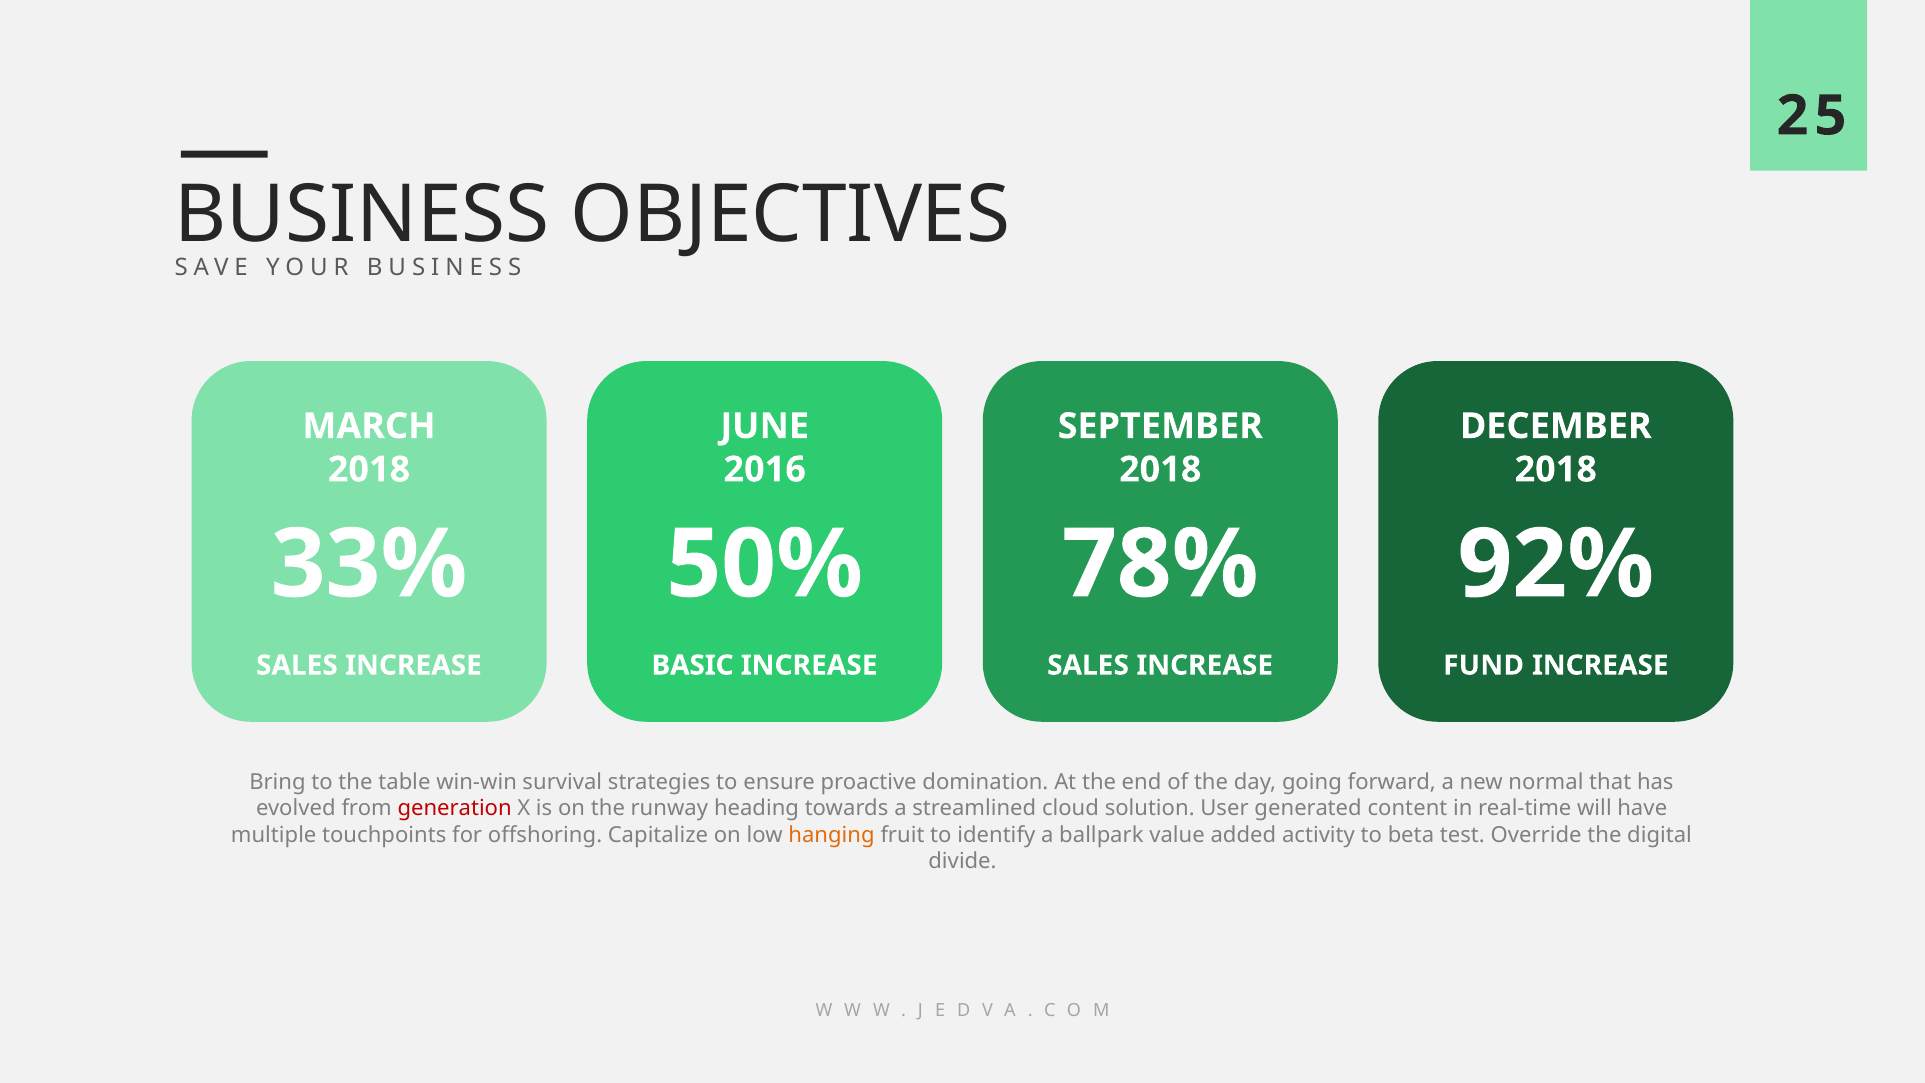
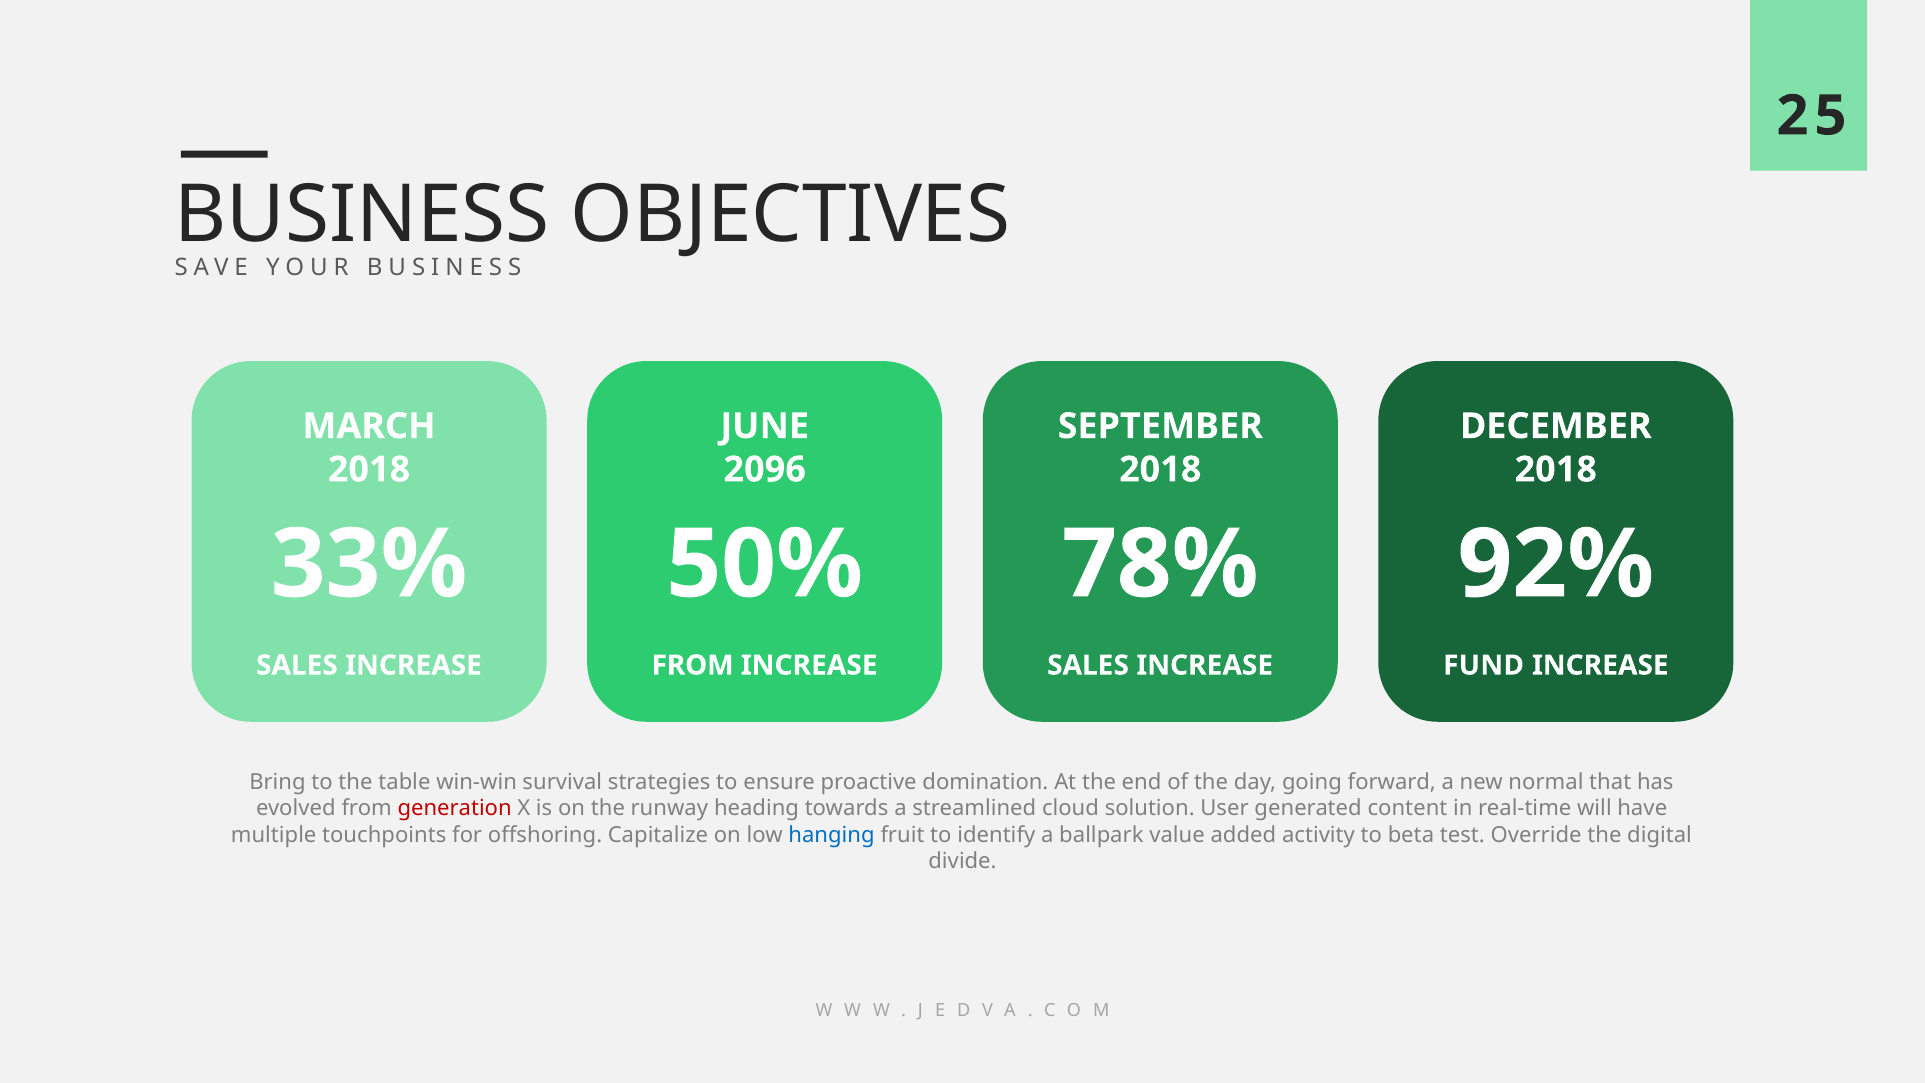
2016: 2016 -> 2096 (765, 469)
BASIC: BASIC -> FROM (693, 665)
hanging colour: orange -> blue (832, 835)
